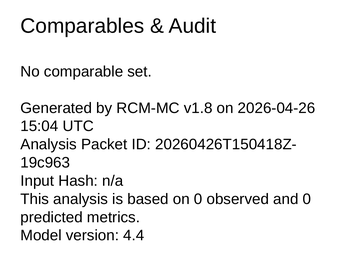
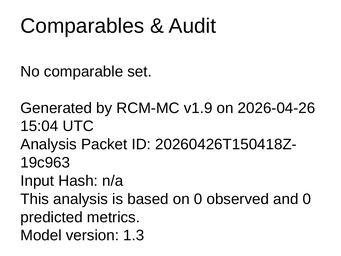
v1.8: v1.8 -> v1.9 (198, 108)
4.4: 4.4 -> 1.3 (134, 235)
